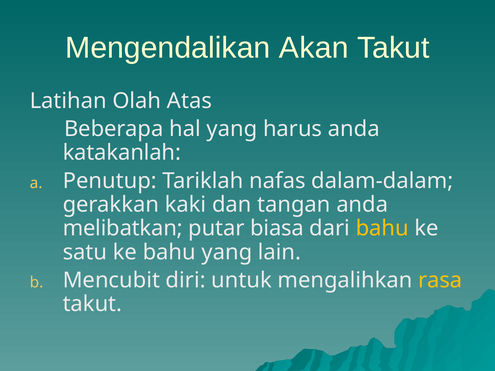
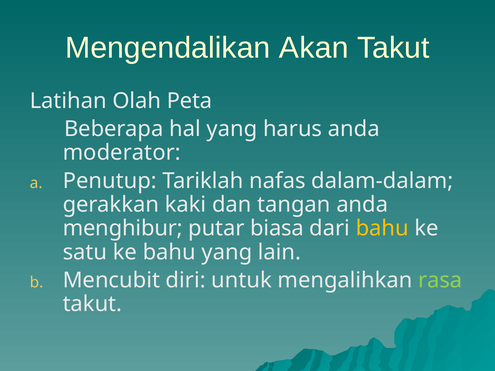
Atas: Atas -> Peta (190, 101)
katakanlah: katakanlah -> moderator (122, 153)
melibatkan: melibatkan -> menghibur (123, 229)
rasa colour: yellow -> light green (440, 281)
